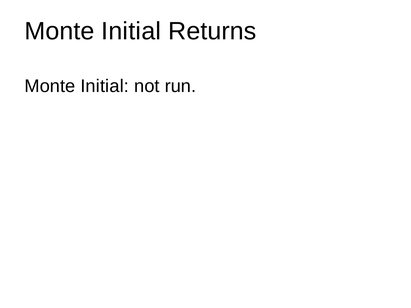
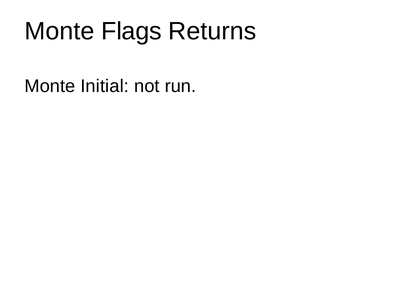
Initial: Initial -> Flags (131, 31)
